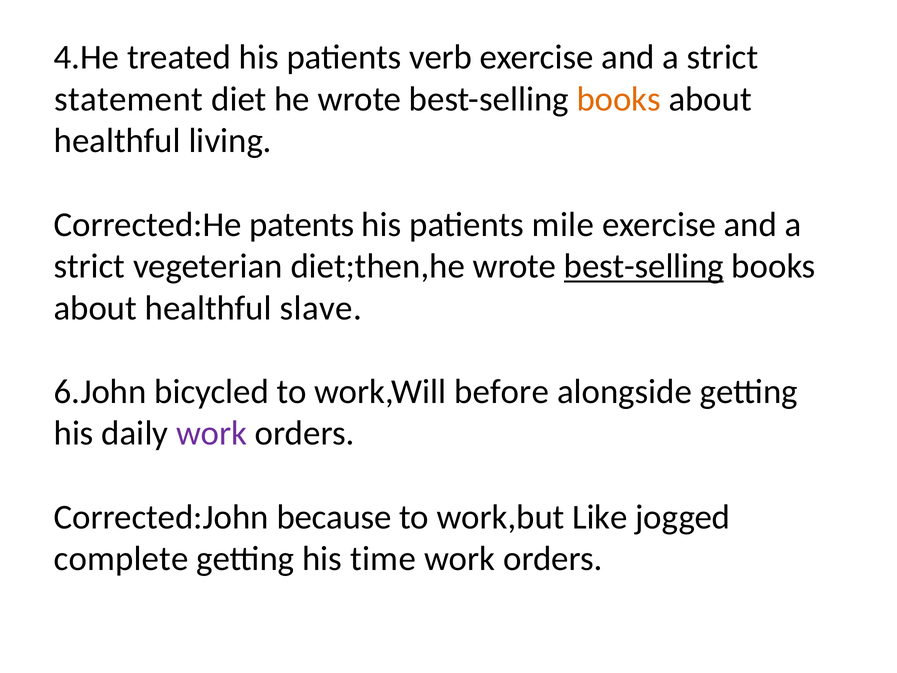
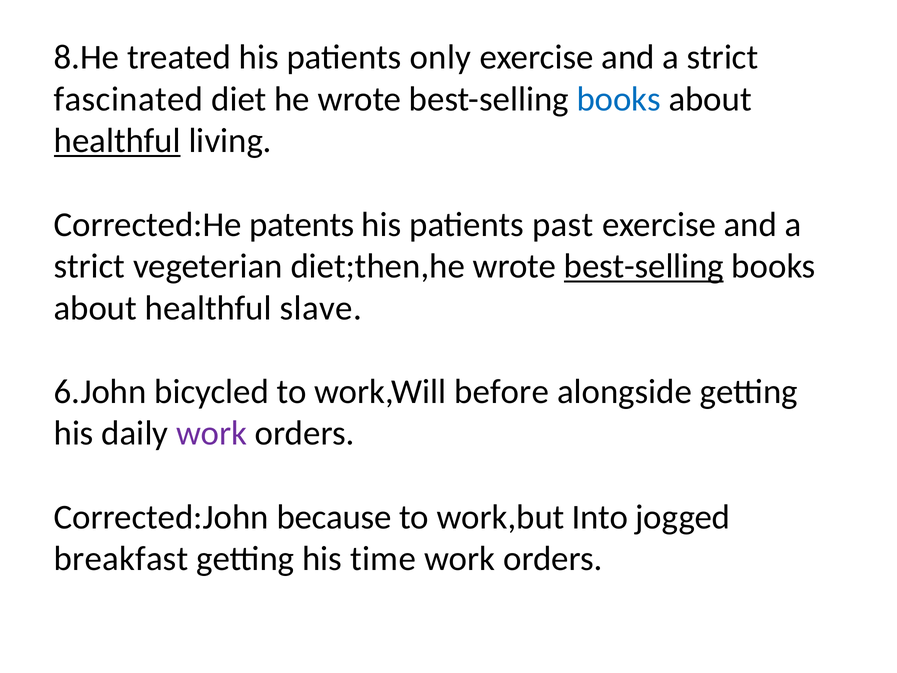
4.He: 4.He -> 8.He (87, 57)
verb: verb -> only (440, 57)
statement: statement -> fascinated (128, 99)
books colour: orange -> blue (619, 99)
healthful underline: none -> present (117, 141)
mile: mile -> past (563, 224)
Like: Like -> Into (600, 517)
complete: complete -> breakfast (121, 559)
